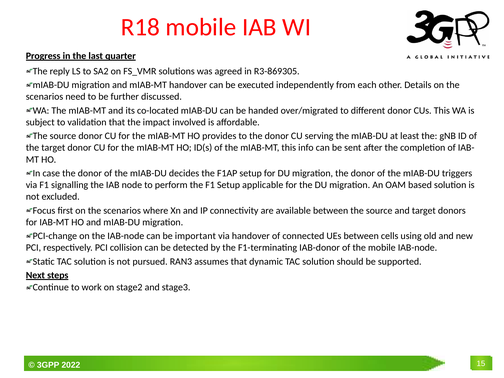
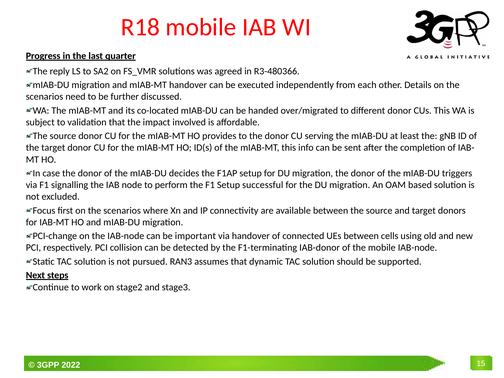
R3-869305: R3-869305 -> R3-480366 (277, 71)
applicable: applicable -> successful (263, 185)
